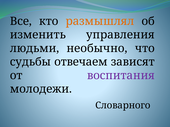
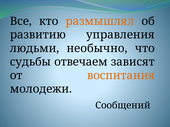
изменить: изменить -> развитию (38, 35)
воспитания colour: purple -> orange (121, 76)
Словарного: Словарного -> Сообщений (123, 106)
